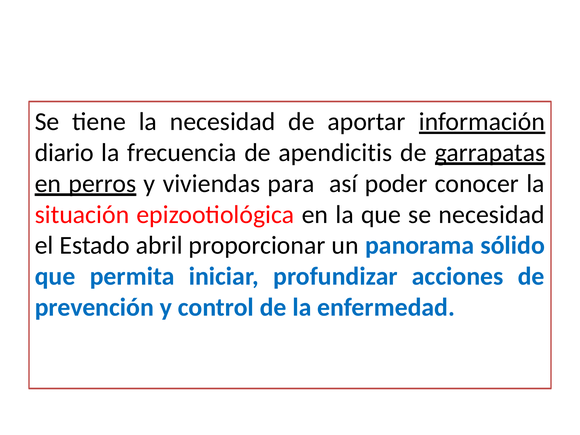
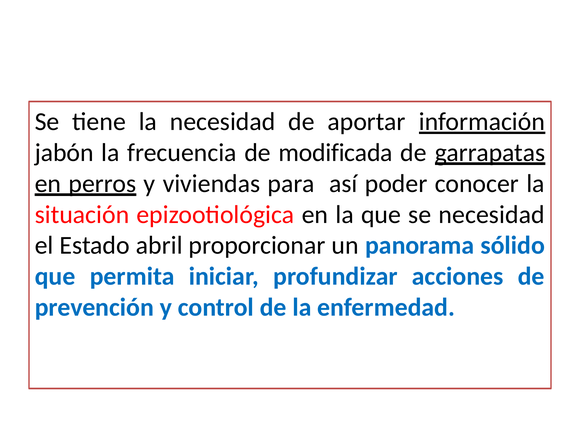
diario: diario -> jabón (64, 153)
apendicitis: apendicitis -> modificada (336, 153)
